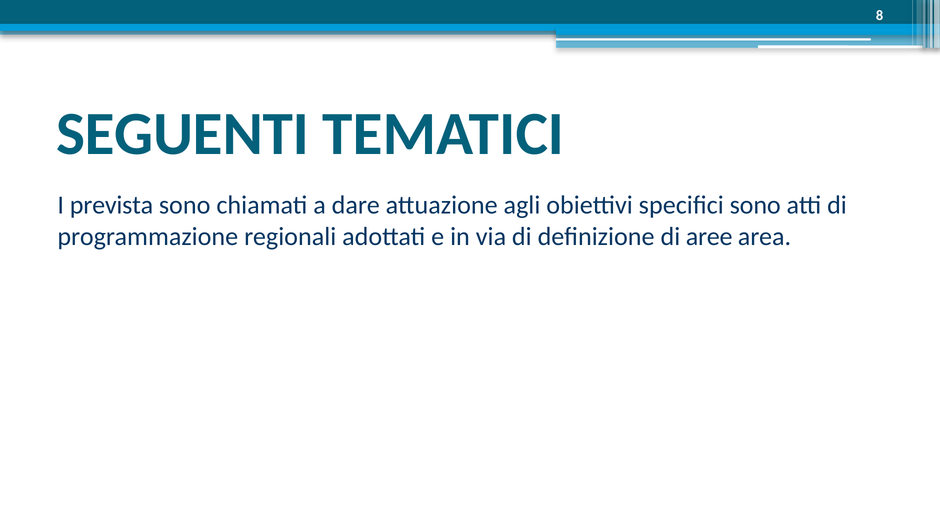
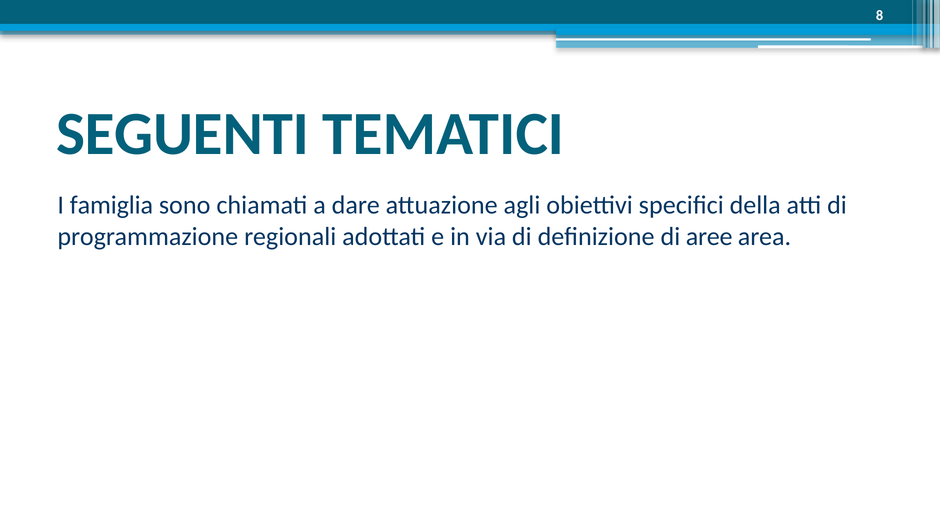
prevista: prevista -> famiglia (111, 205)
specifici sono: sono -> della (755, 205)
